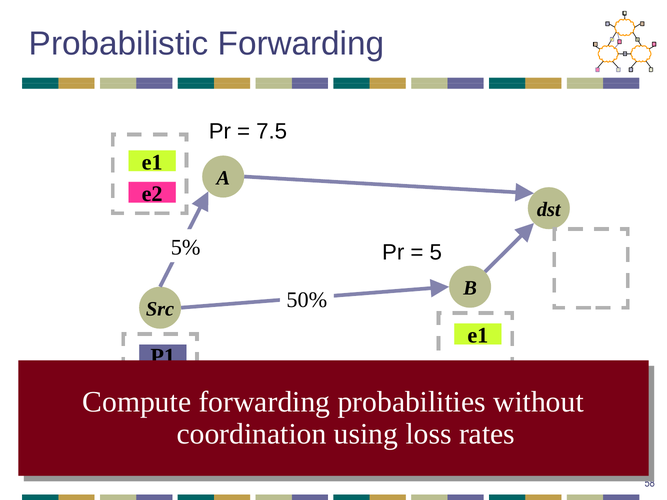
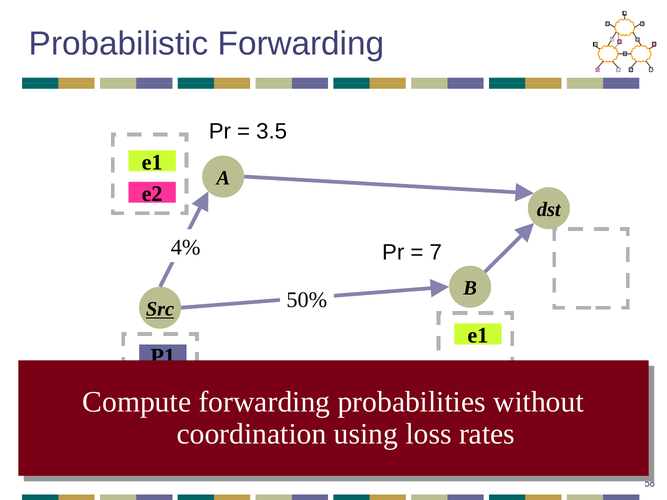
7.5: 7.5 -> 3.5 (272, 132)
5%: 5% -> 4% (186, 247)
5: 5 -> 7 (436, 252)
Src underline: none -> present (160, 309)
